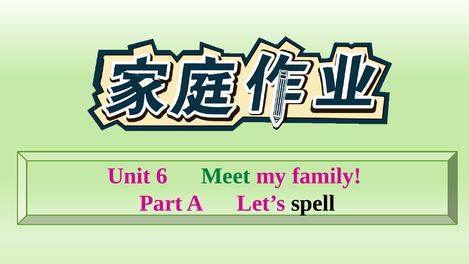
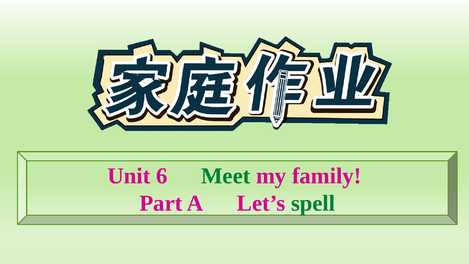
spell colour: black -> green (313, 203)
